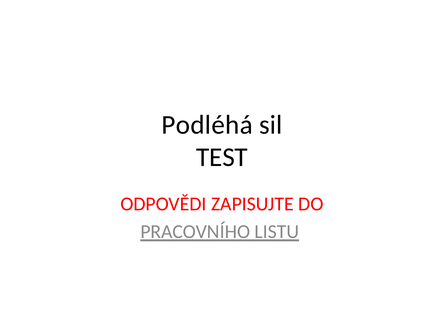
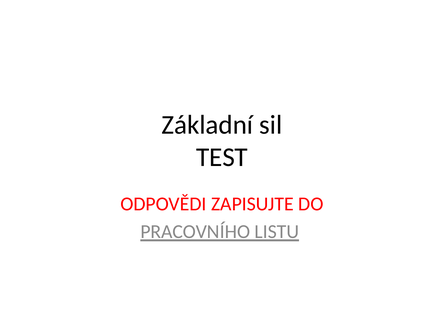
Podléhá: Podléhá -> Základní (207, 125)
